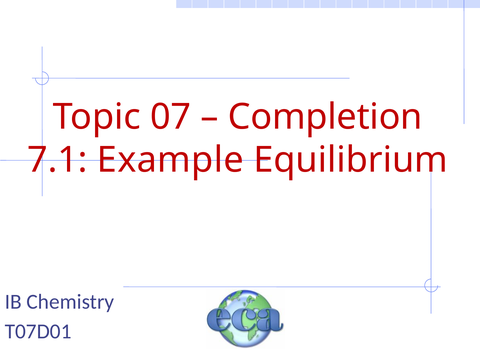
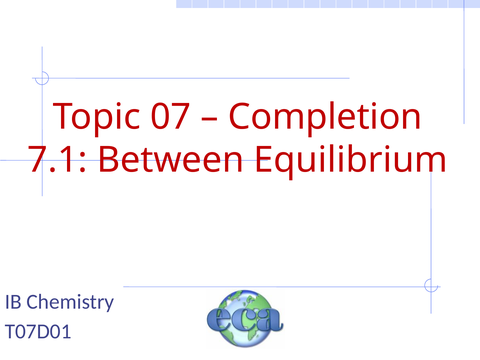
Example: Example -> Between (171, 160)
